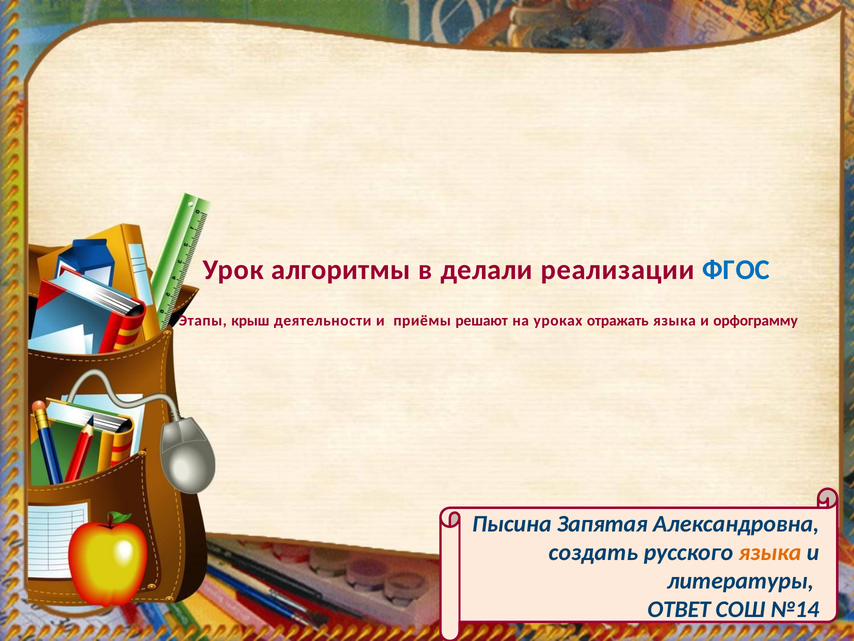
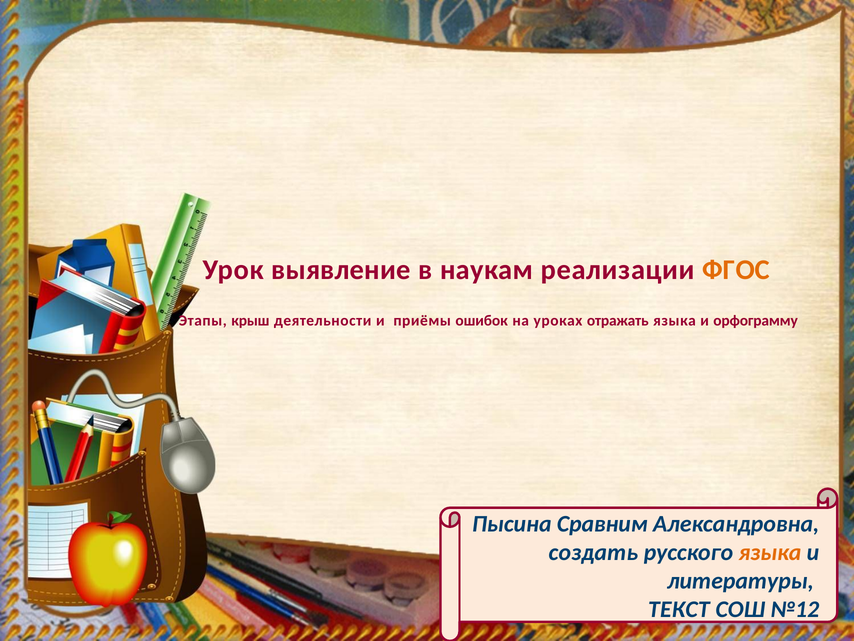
алгоритмы: алгоритмы -> выявление (341, 270)
делали: делали -> наукам (487, 270)
ФГОС colour: blue -> orange (736, 270)
решают: решают -> ошибок (482, 321)
Запятая: Запятая -> Сравним (602, 523)
ОТВЕТ: ОТВЕТ -> ТЕКСТ (679, 609)
№14: №14 -> №12 (795, 609)
